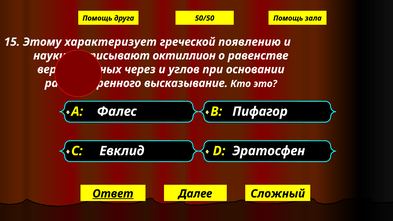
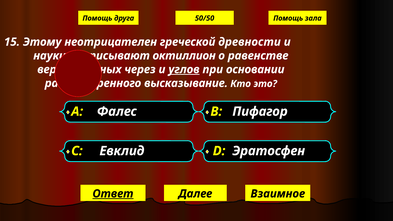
характеризует: характеризует -> неотрицателен (111, 42)
появлению: появлению -> древности (250, 42)
углов underline: none -> present (184, 69)
Сложный: Сложный -> Взаимное (278, 194)
